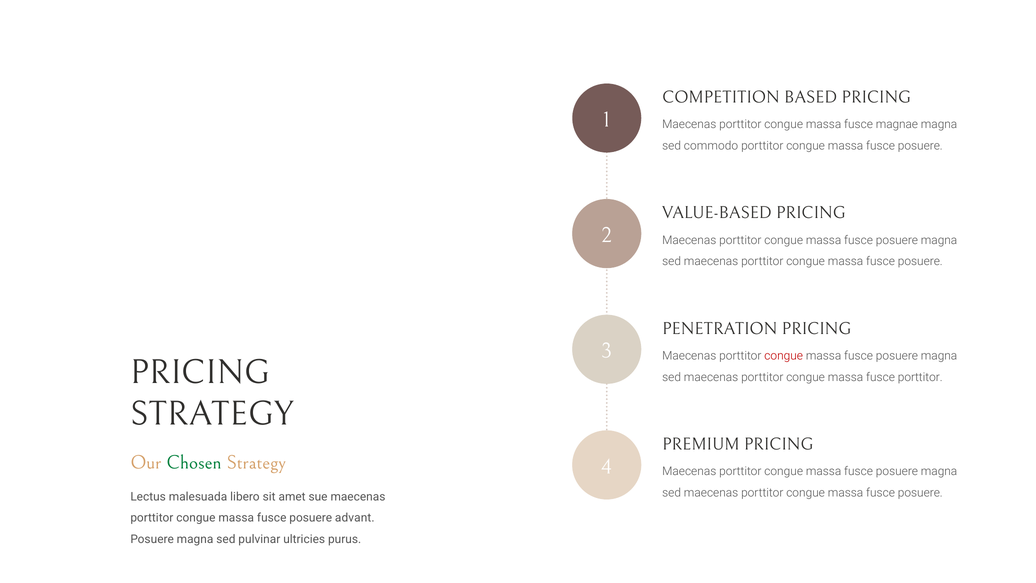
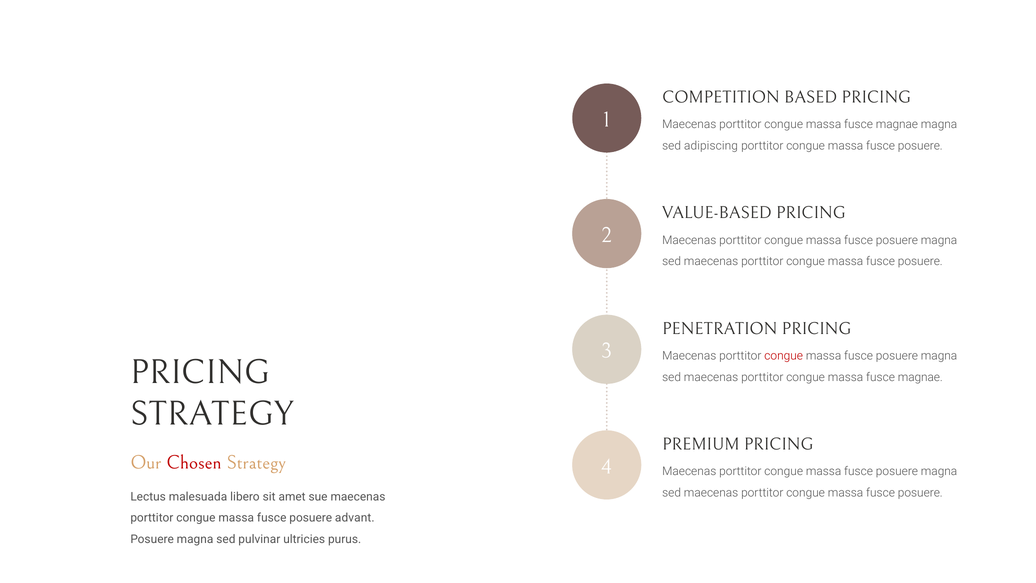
commodo: commodo -> adipiscing (711, 146)
porttitor: porttitor -> magnae (920, 377)
Chosen colour: green -> red (194, 462)
